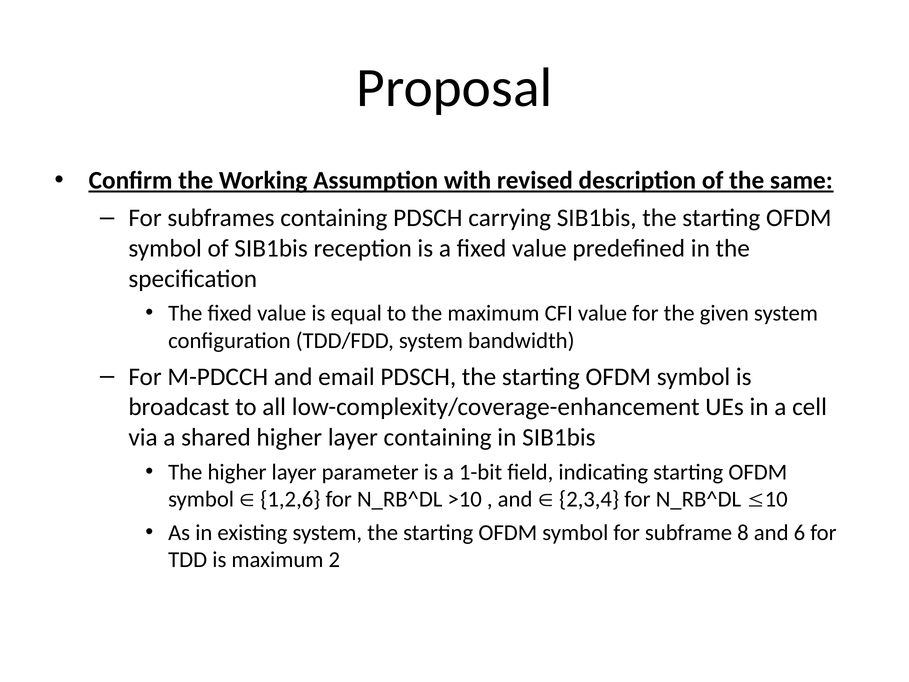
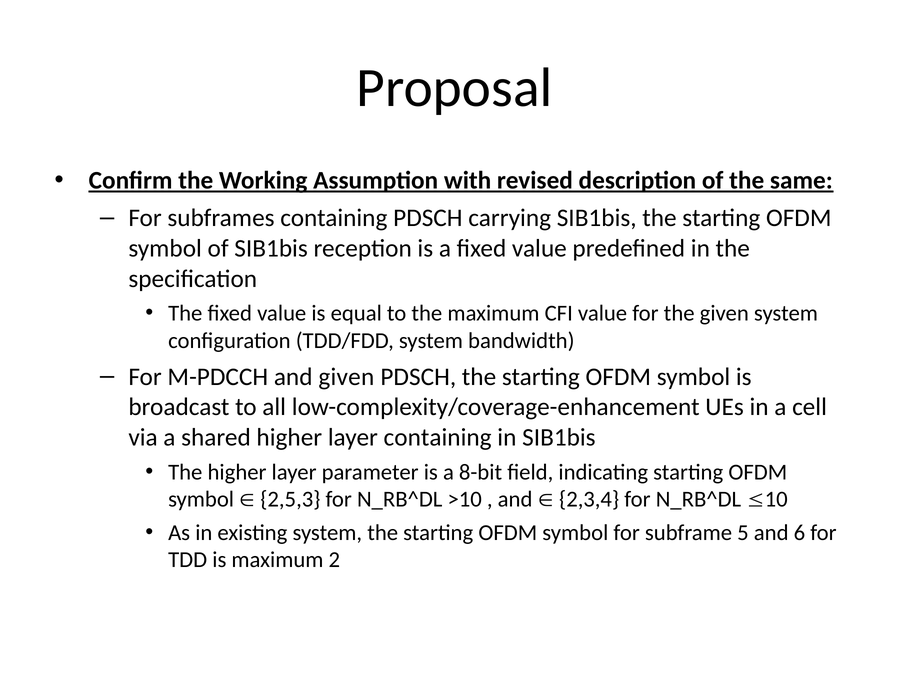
and email: email -> given (346, 377)
1-bit: 1-bit -> 8-bit (481, 472)
1,2,6: 1,2,6 -> 2,5,3 (290, 499)
8: 8 -> 5 (743, 532)
